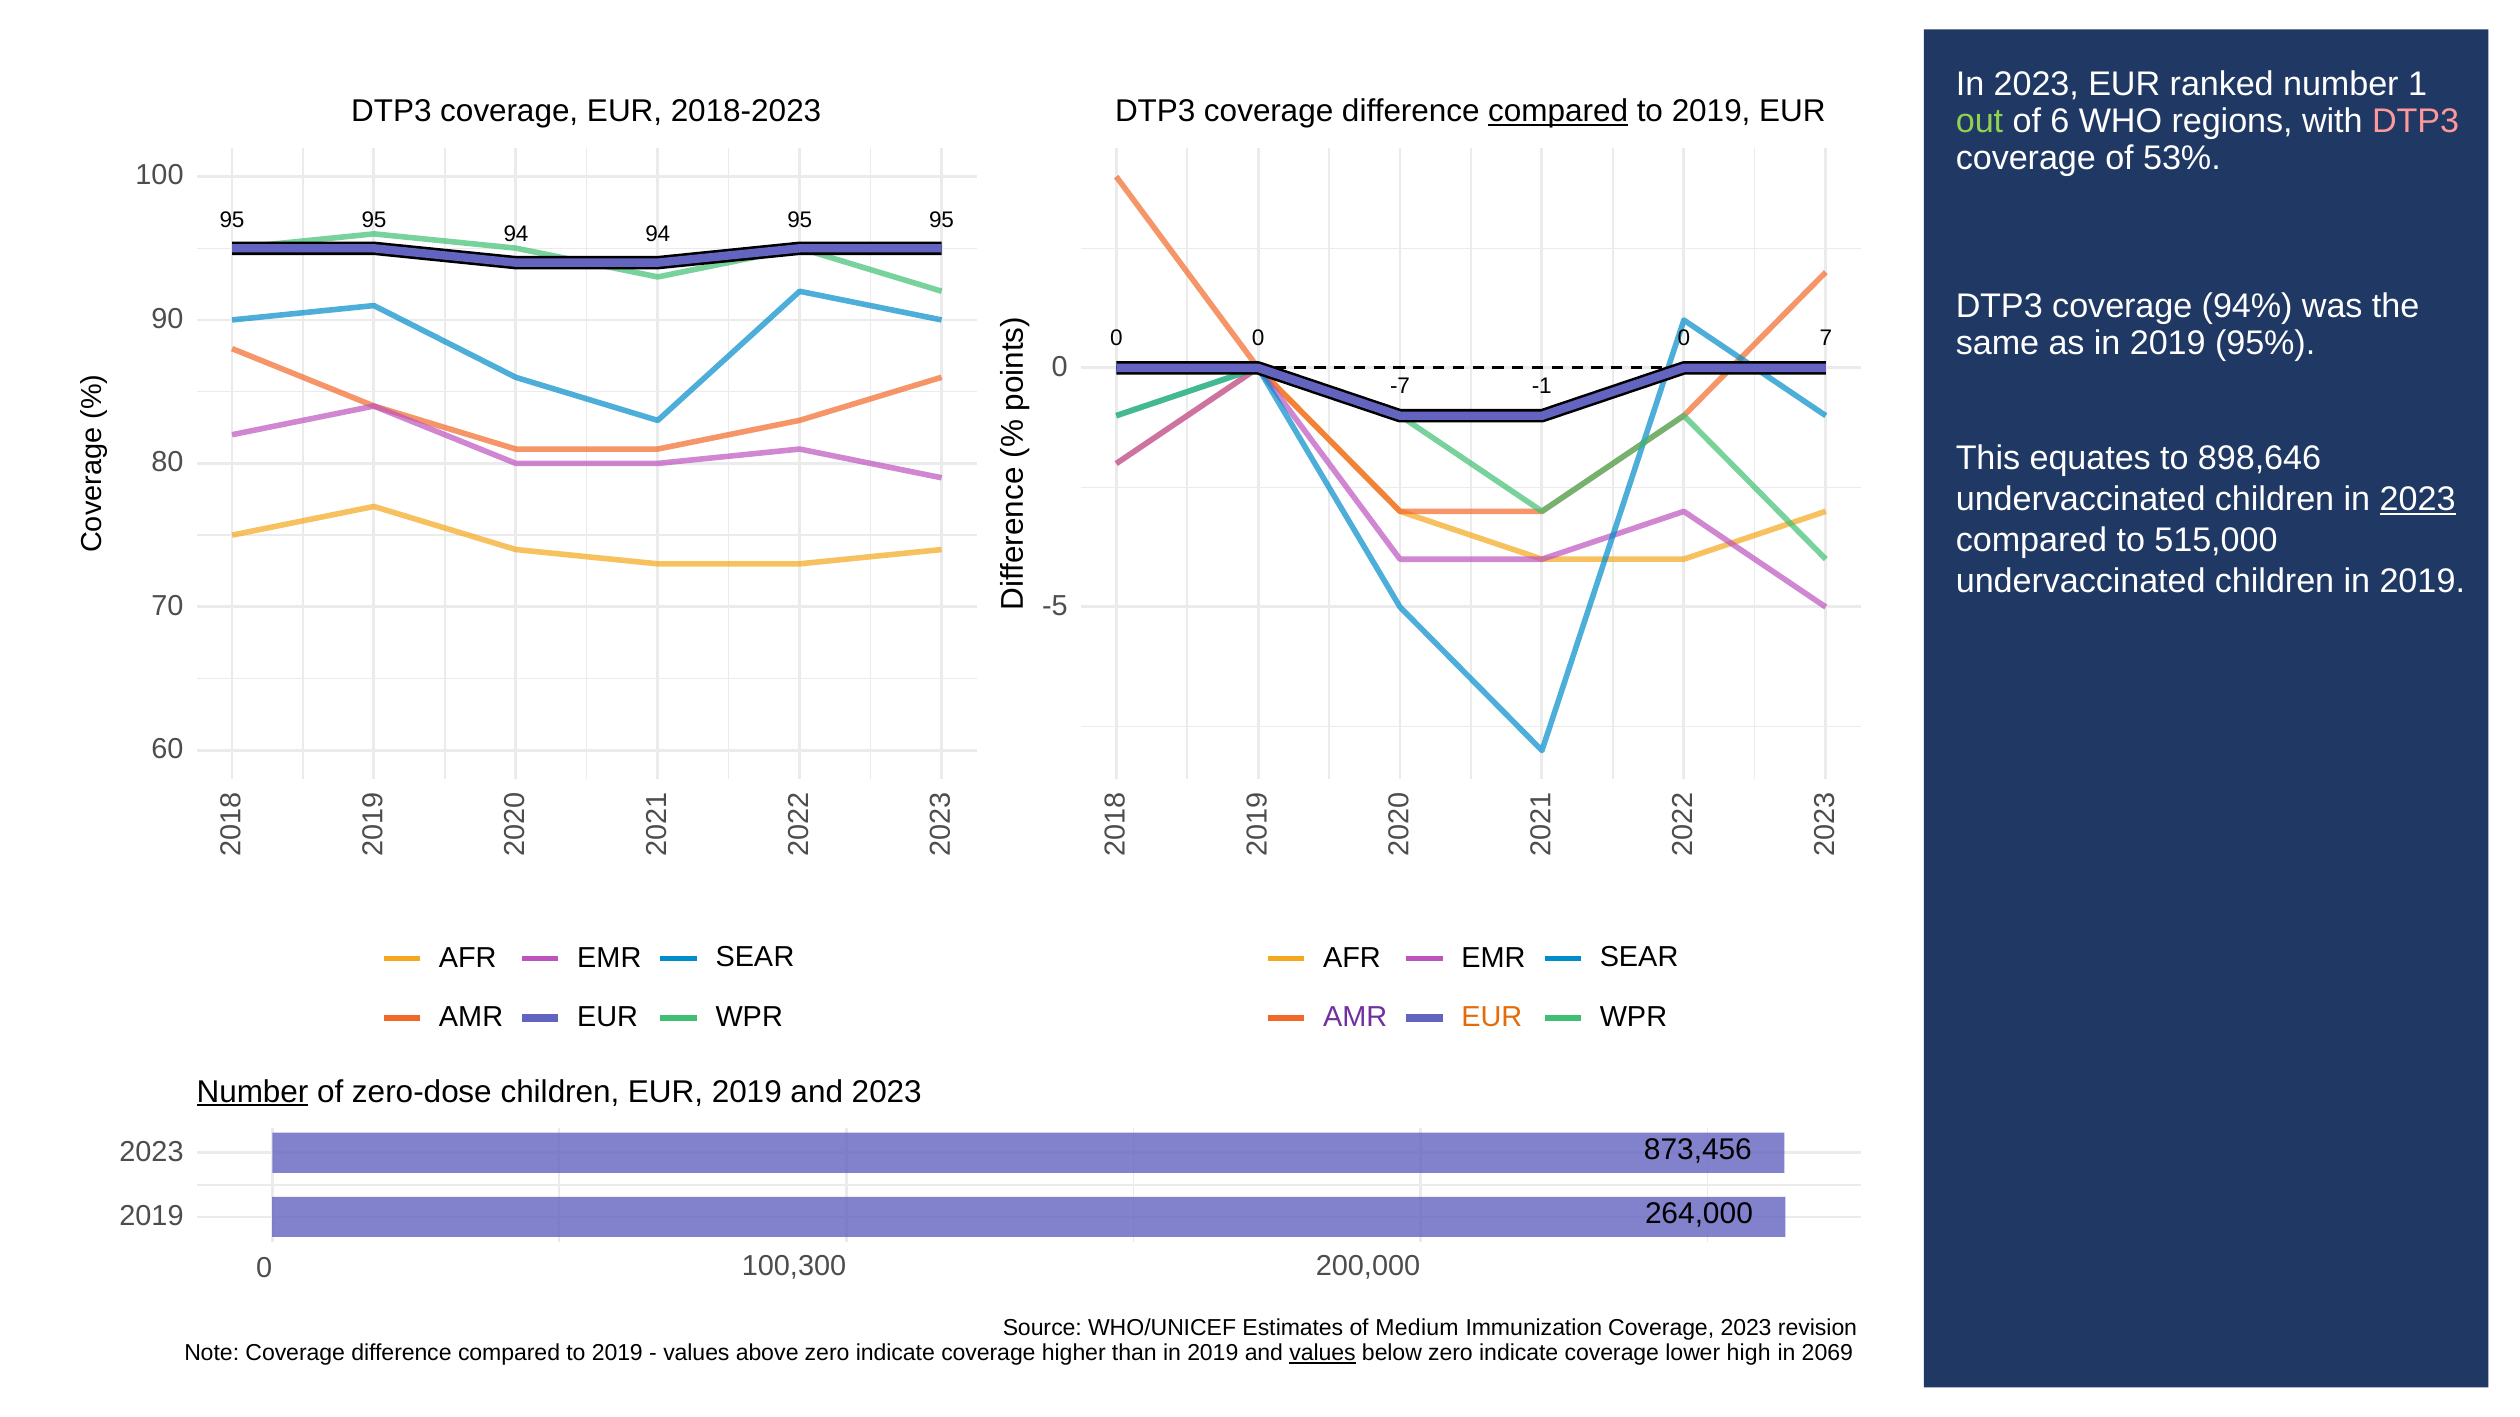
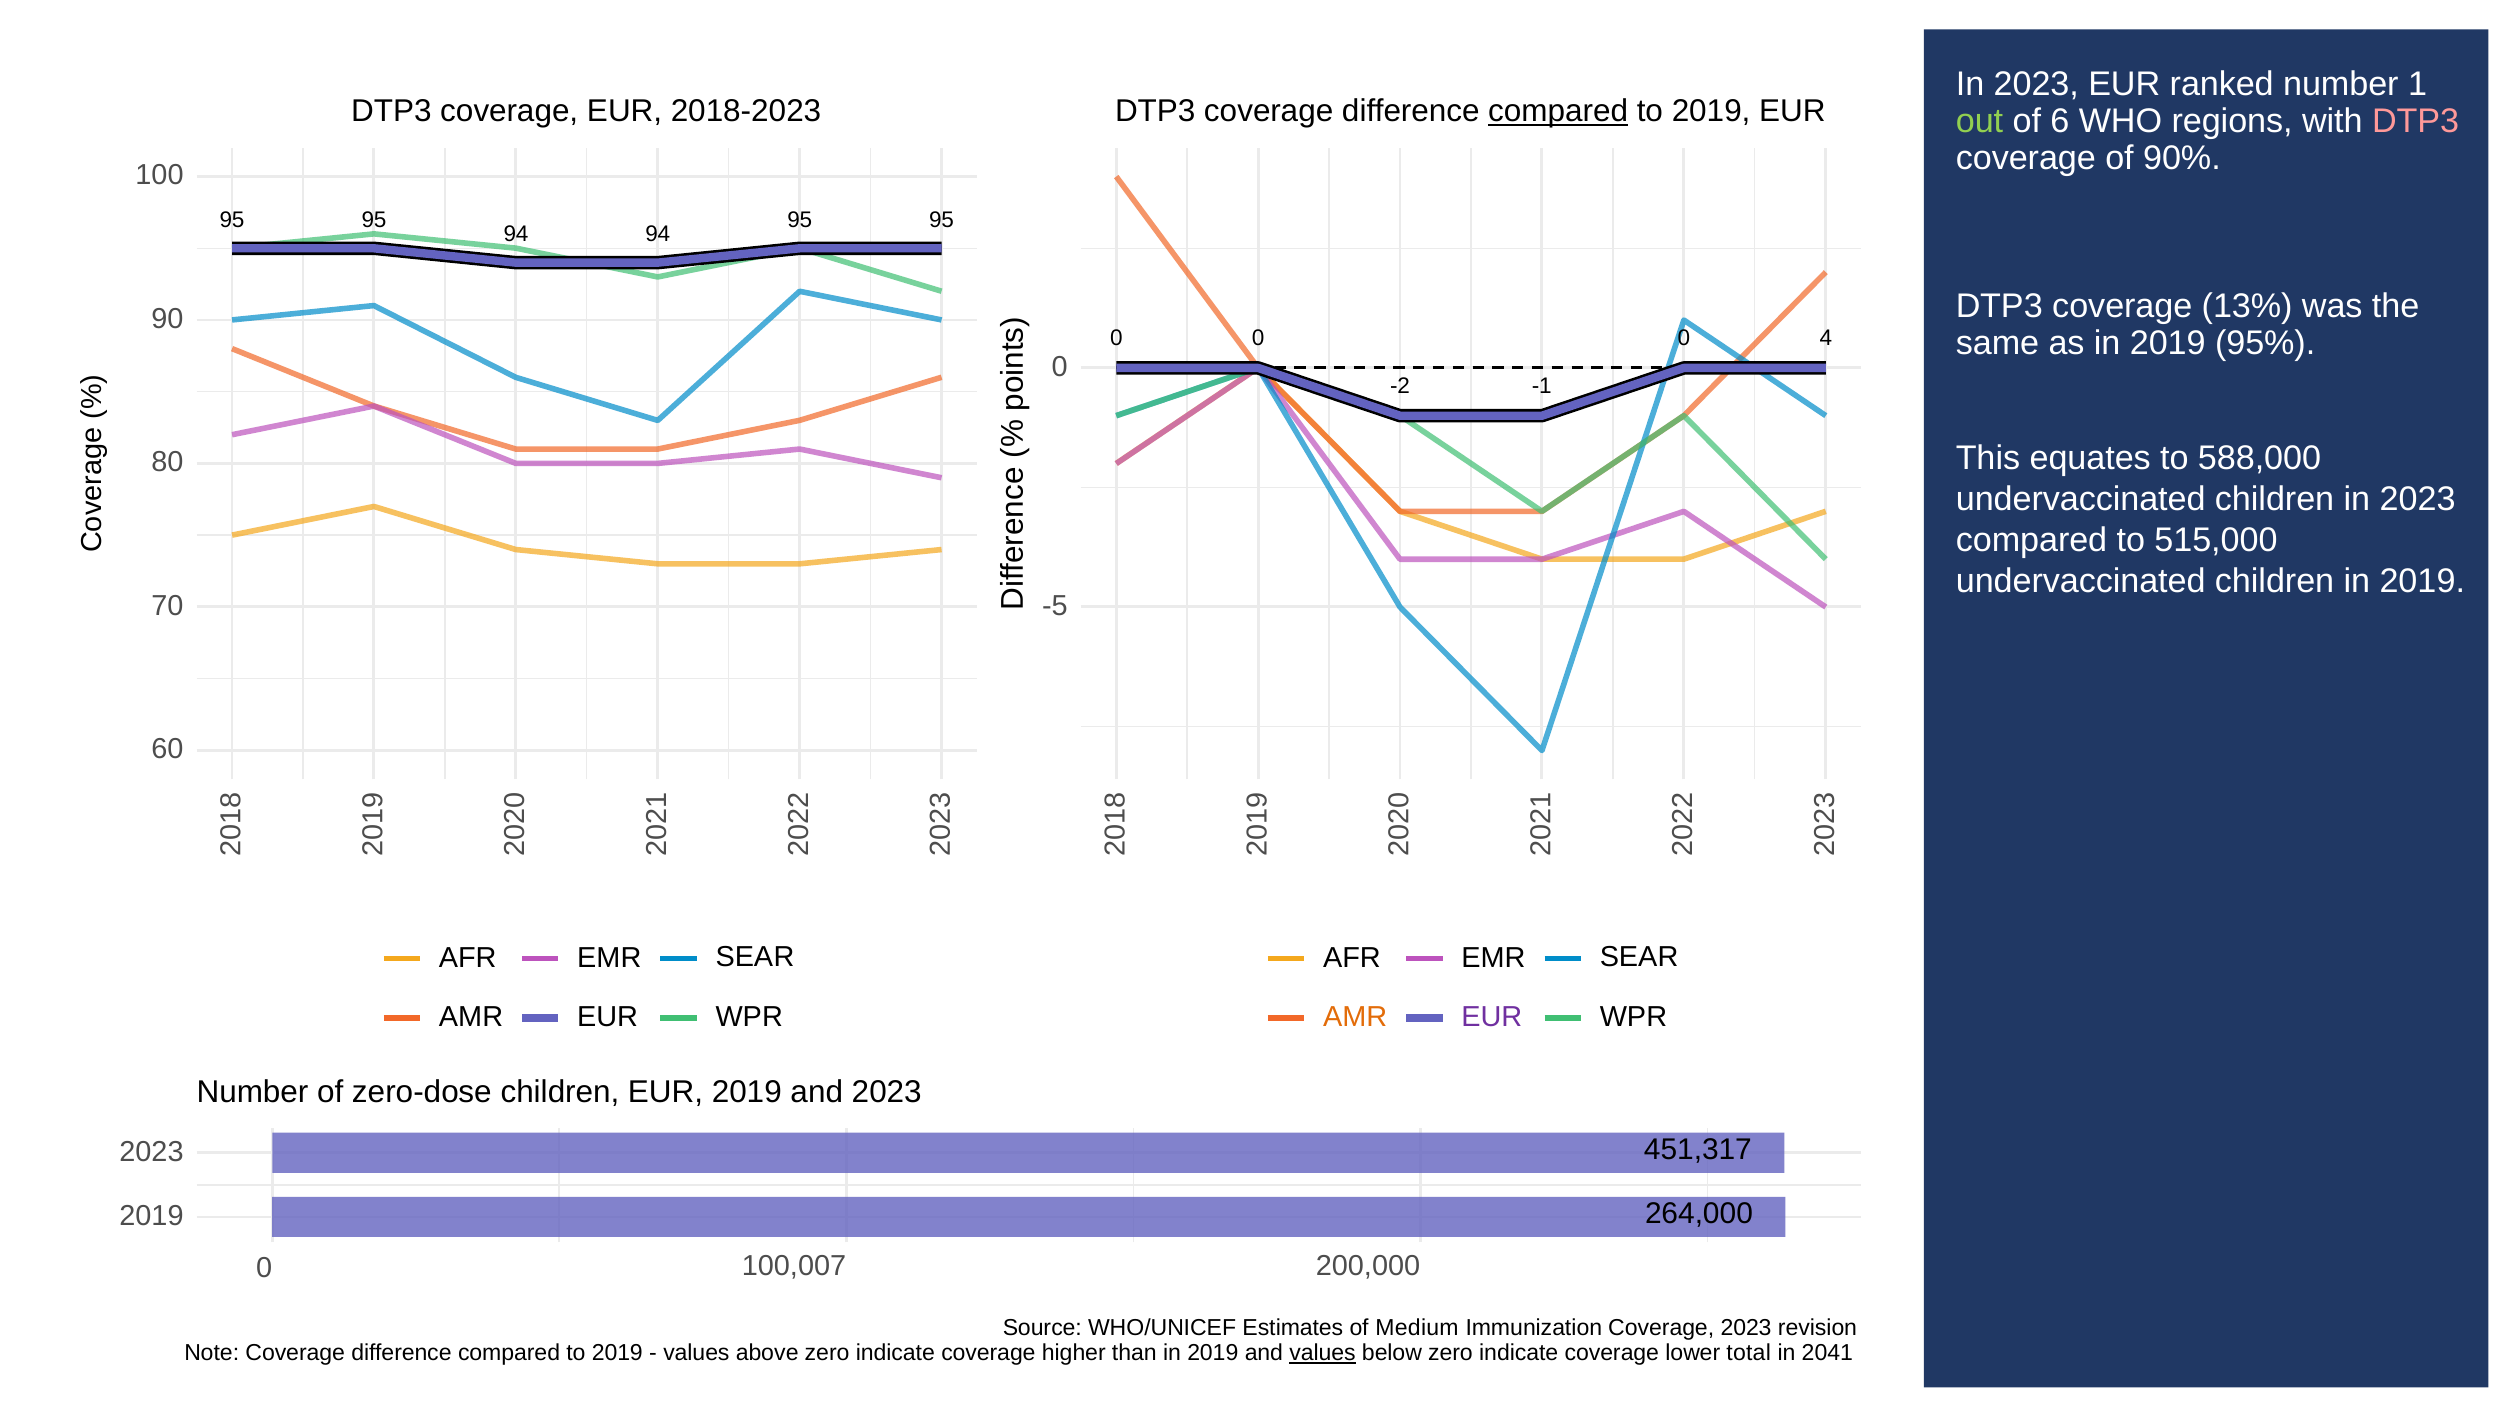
53%: 53% -> 90% (2182, 158)
94%: 94% -> 13% (2247, 306)
7: 7 -> 4 (1826, 338)
-7: -7 -> -2 (1400, 386)
898,646: 898,646 -> 588,000 (2260, 459)
2023 underline: present -> none (2418, 500)
AMR colour: purple -> orange (1355, 1018)
EUR colour: orange -> purple (1492, 1017)
Number underline: present -> none (252, 1092)
873,456: 873,456 -> 451,317 (1698, 1150)
100,300: 100,300 -> 100,007 (794, 1266)
high: high -> total (1749, 1353)
2069: 2069 -> 2041 (1827, 1353)
